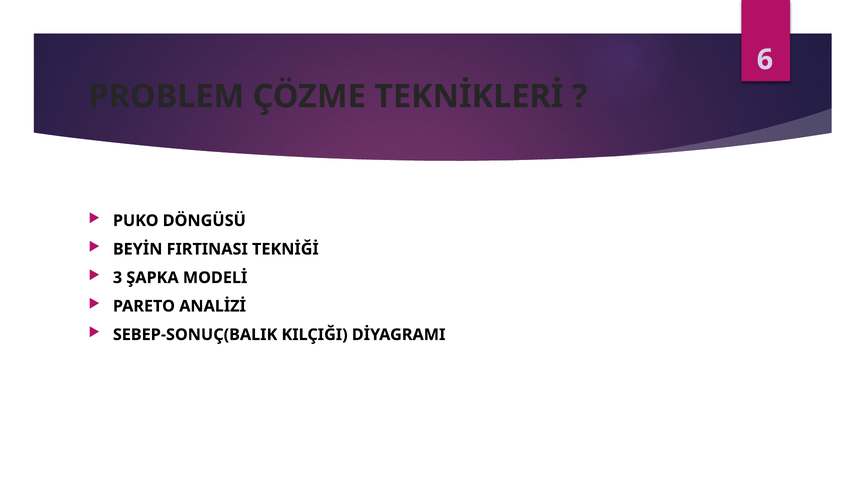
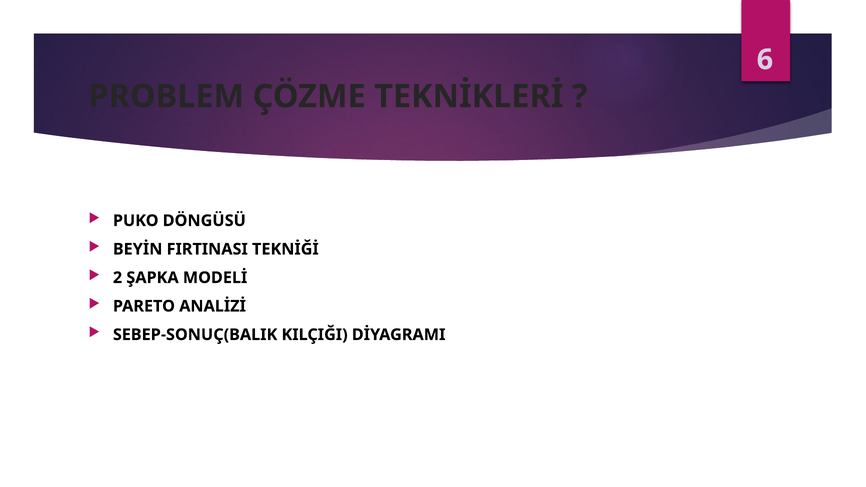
3: 3 -> 2 (118, 278)
